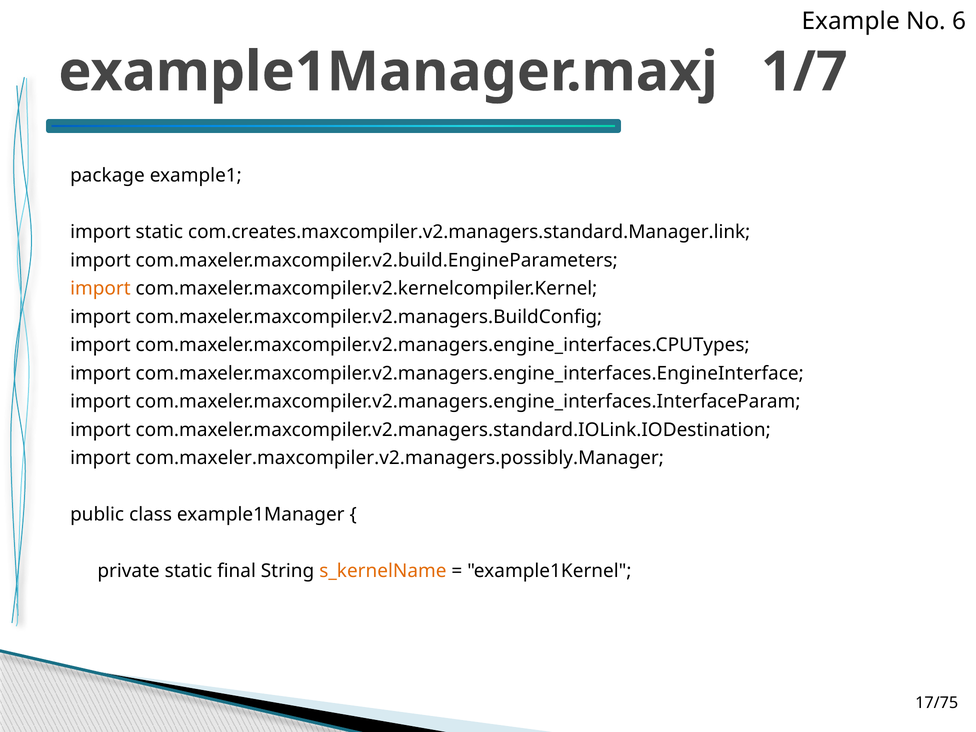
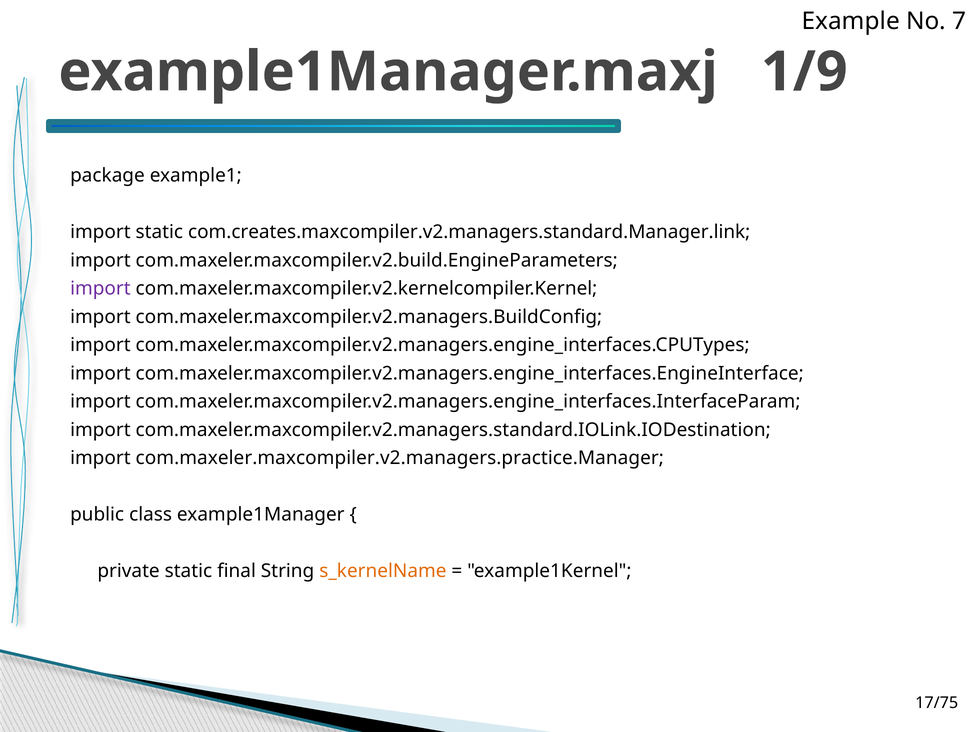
6: 6 -> 7 (959, 21)
1/7: 1/7 -> 1/9 (804, 72)
import colour: orange -> purple (100, 289)
com.maxeler.maxcompiler.v2.managers.possibly.Manager: com.maxeler.maxcompiler.v2.managers.possibly.Manager -> com.maxeler.maxcompiler.v2.managers.practice.Manager (400, 458)
